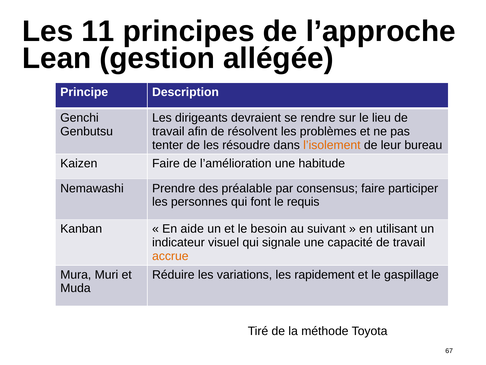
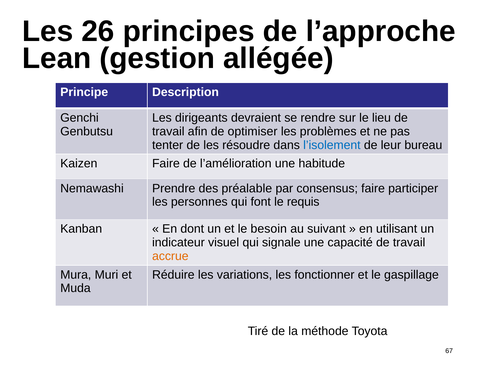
11: 11 -> 26 (98, 31)
résolvent: résolvent -> optimiser (253, 131)
l’isolement colour: orange -> blue (332, 145)
aide: aide -> dont (192, 229)
rapidement: rapidement -> fonctionner (324, 274)
